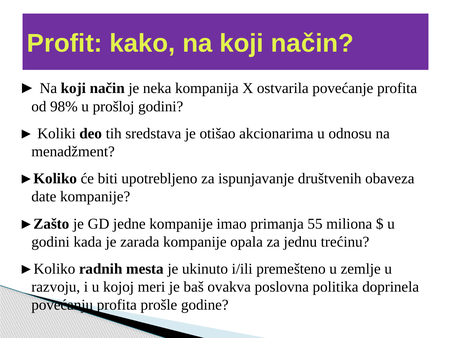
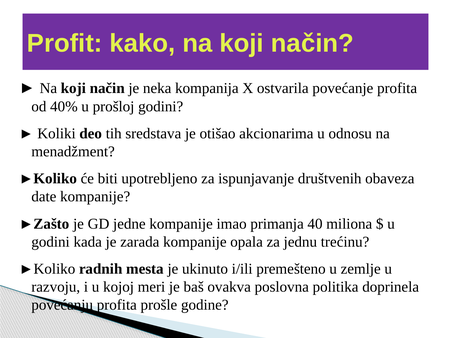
98%: 98% -> 40% (64, 107)
55: 55 -> 40 (315, 224)
